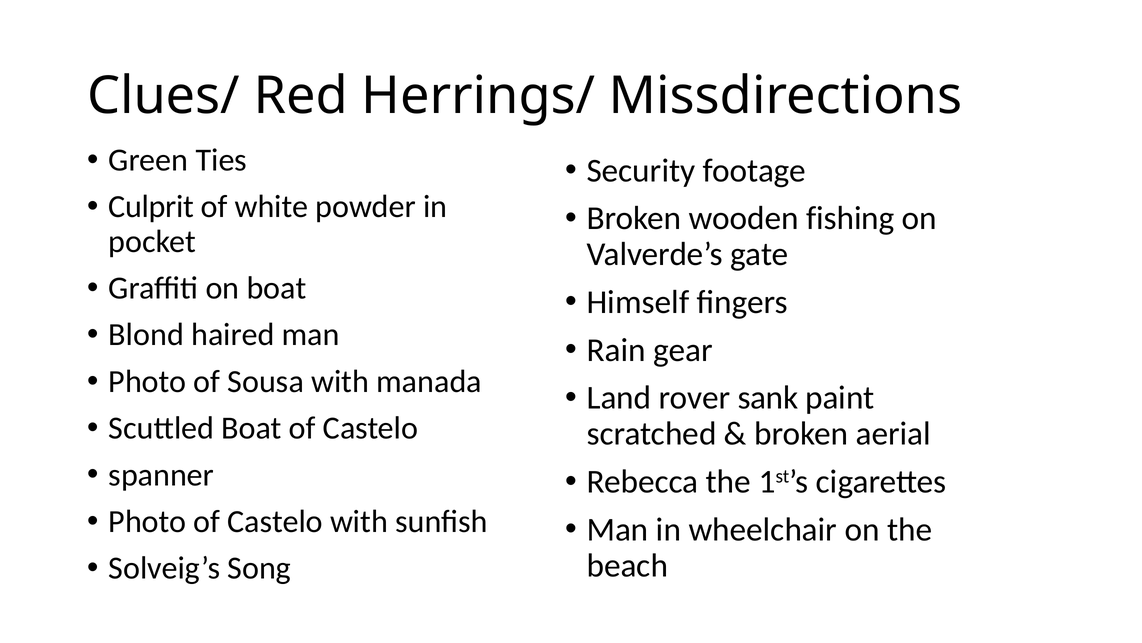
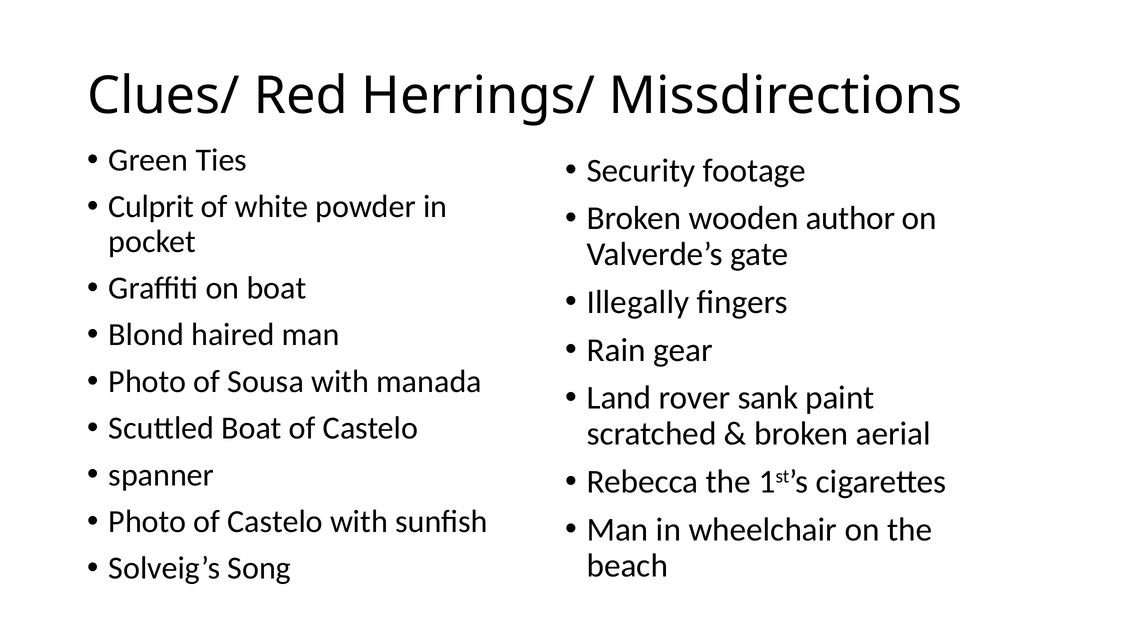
fishing: fishing -> author (850, 218)
Himself: Himself -> Illegally (638, 302)
